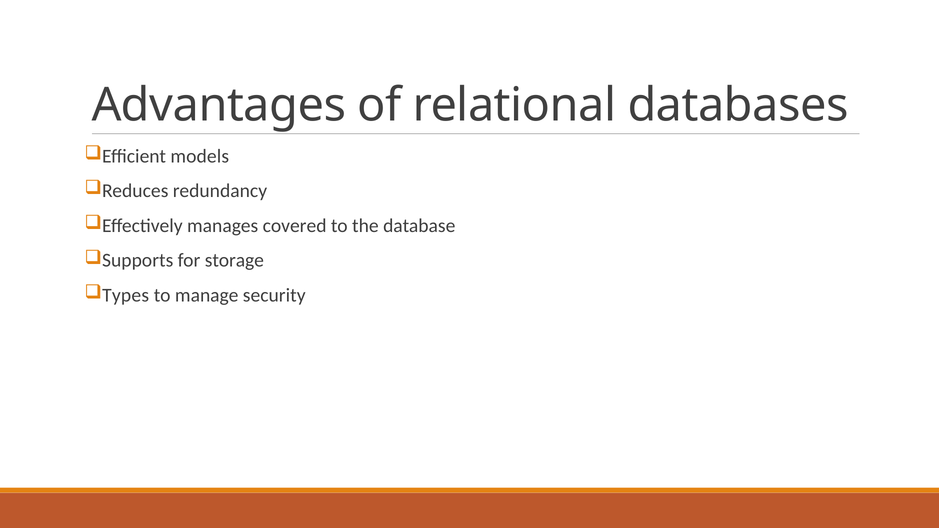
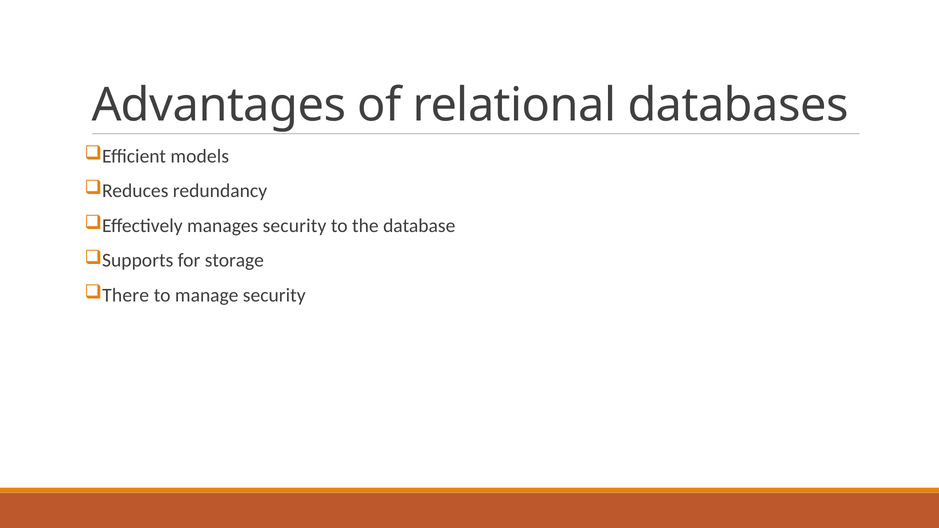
manages covered: covered -> security (295, 226)
Types: Types -> There (126, 295)
